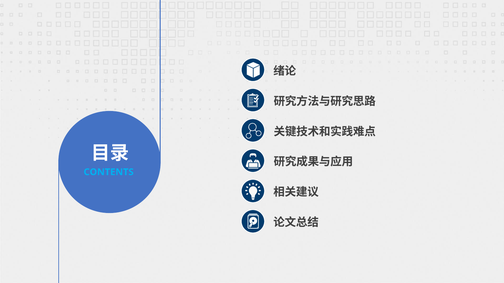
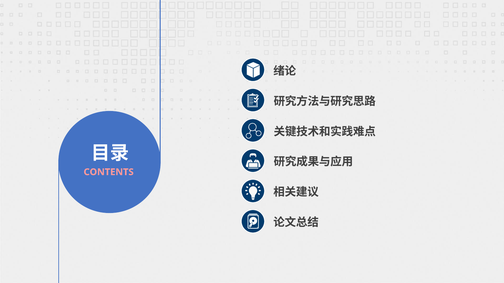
CONTENTS colour: light blue -> pink (109, 172)
